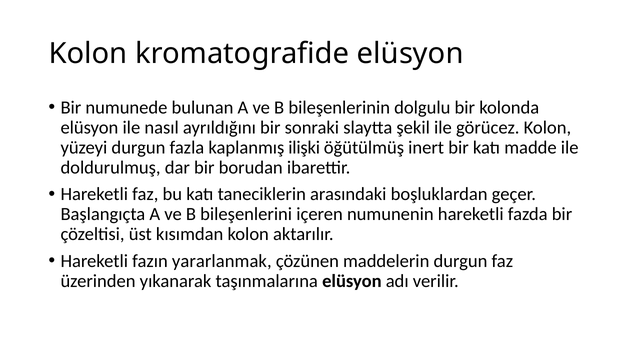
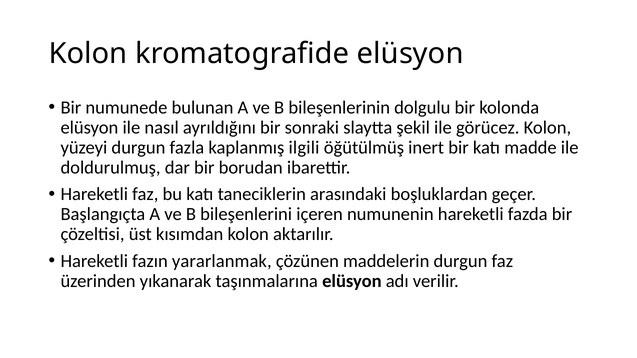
ilişki: ilişki -> ilgili (304, 148)
